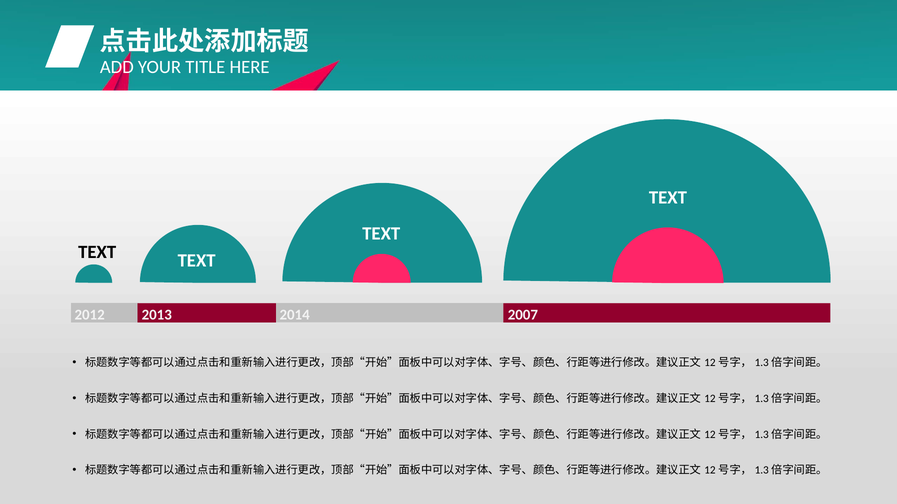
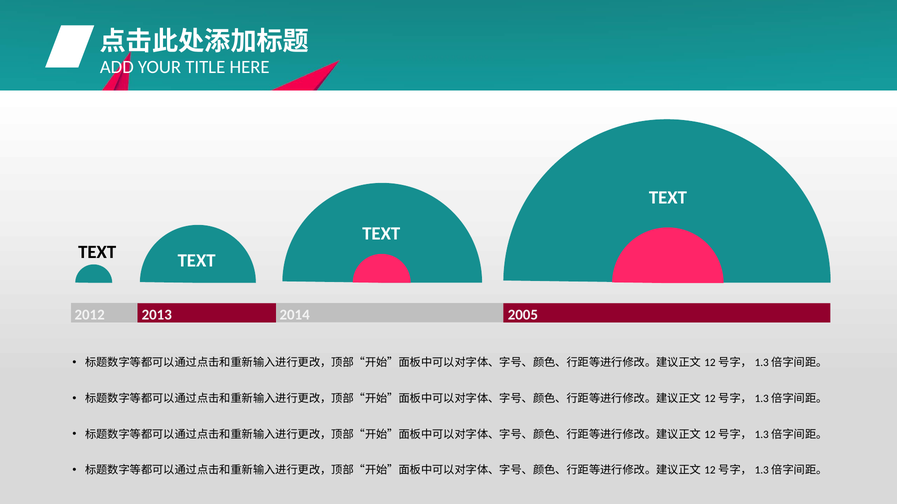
2007: 2007 -> 2005 (523, 315)
